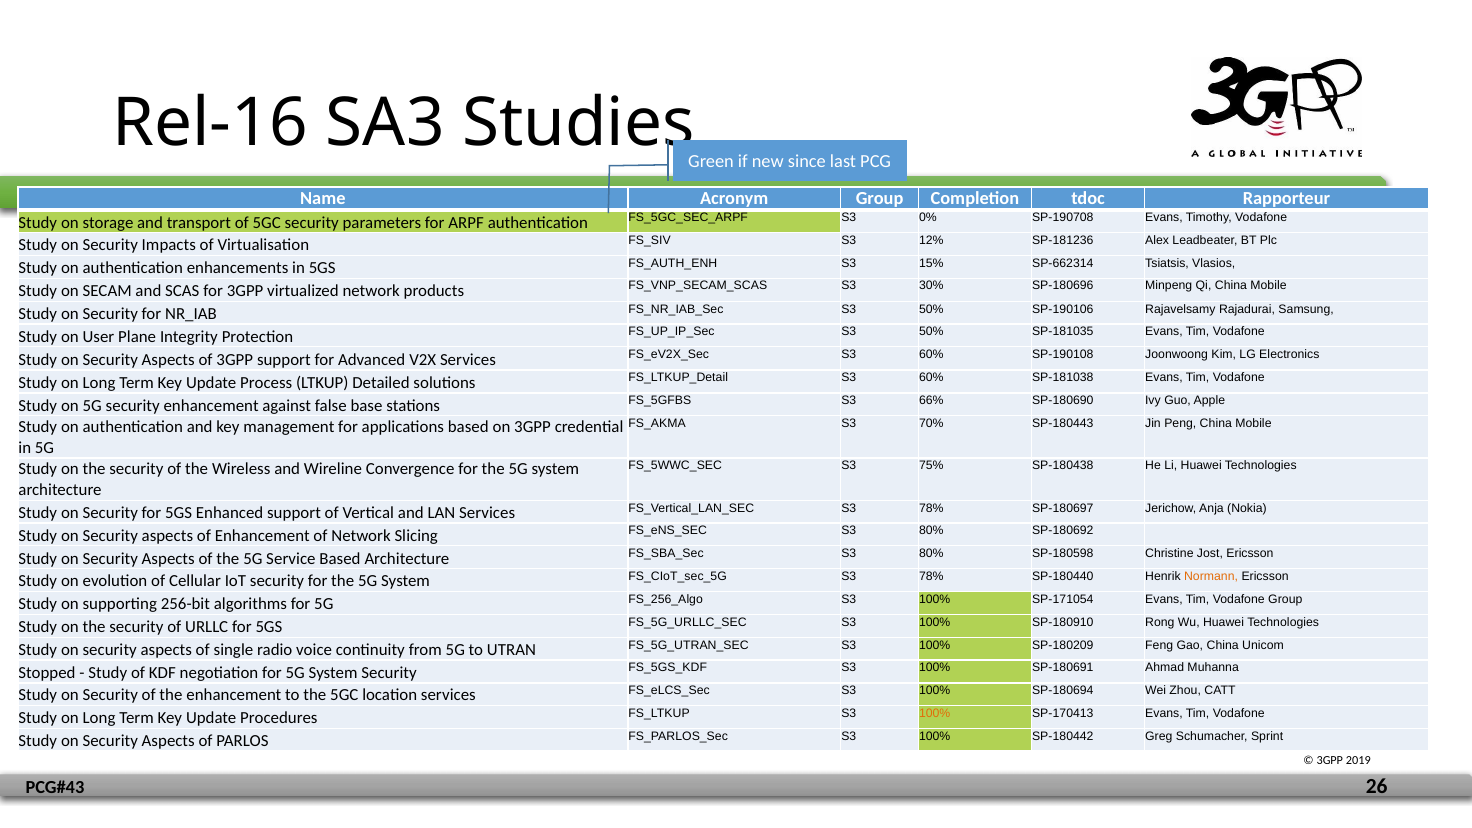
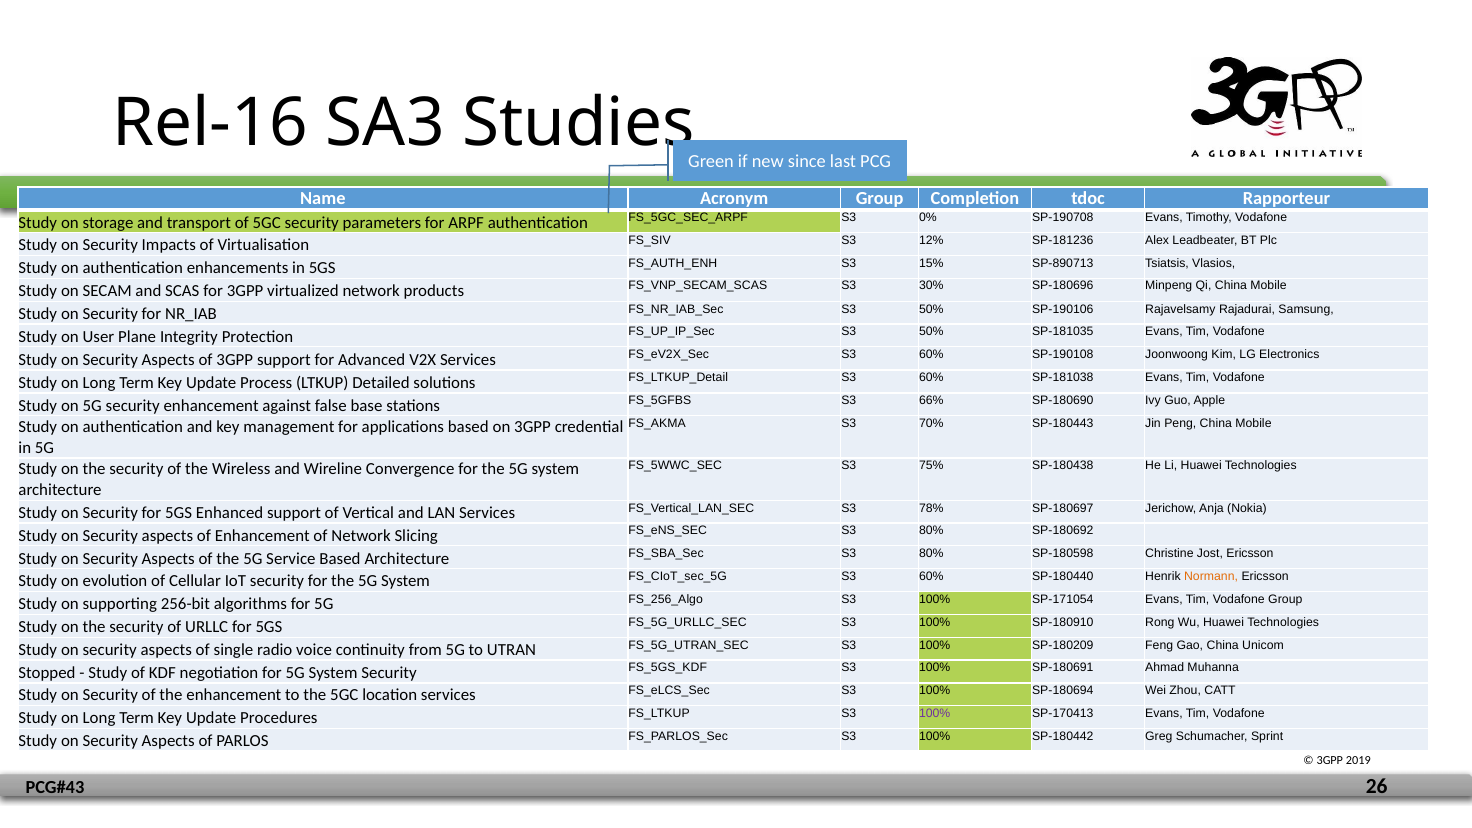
SP-662314: SP-662314 -> SP-890713 (1063, 263)
78%: 78% -> 60% (931, 577)
100% colour: orange -> purple (935, 713)
